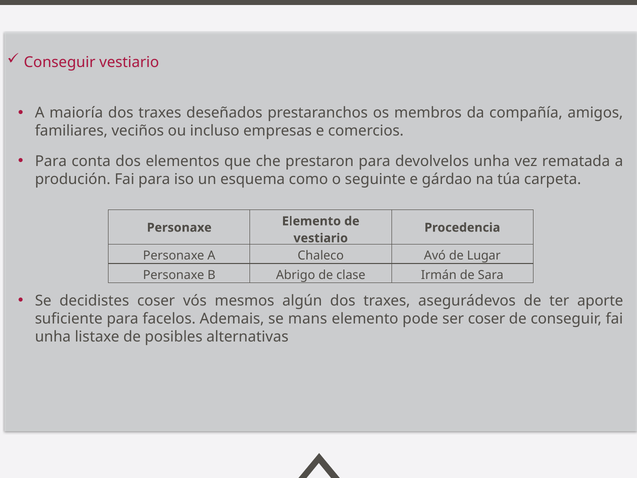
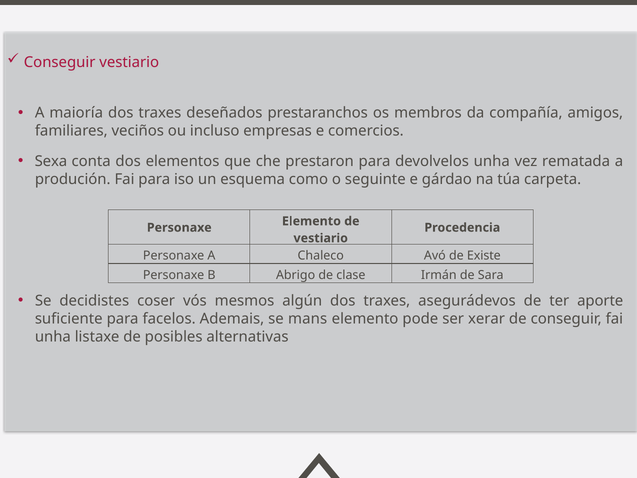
Para: Para -> Sexa (51, 161)
Lugar: Lugar -> Existe (484, 255)
ser coser: coser -> xerar (487, 319)
